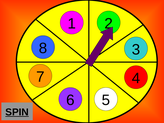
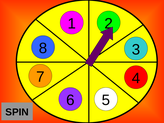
SPIN underline: present -> none (17, 112)
